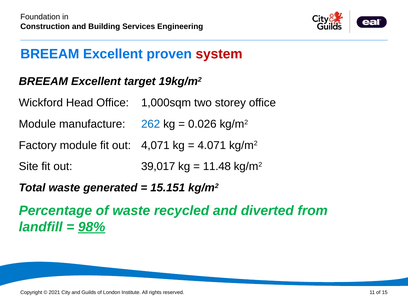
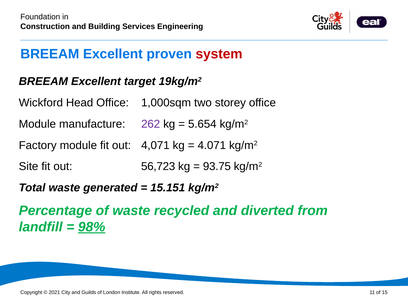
262 colour: blue -> purple (151, 124)
0.026: 0.026 -> 5.654 (202, 124)
39,017: 39,017 -> 56,723 (158, 167)
11.48: 11.48 -> 93.75 (217, 167)
